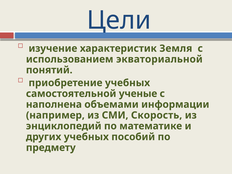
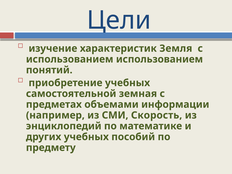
использованием экваториальной: экваториальной -> использованием (159, 59)
ученые: ученые -> земная (138, 94)
наполнена: наполнена -> предметах (54, 104)
